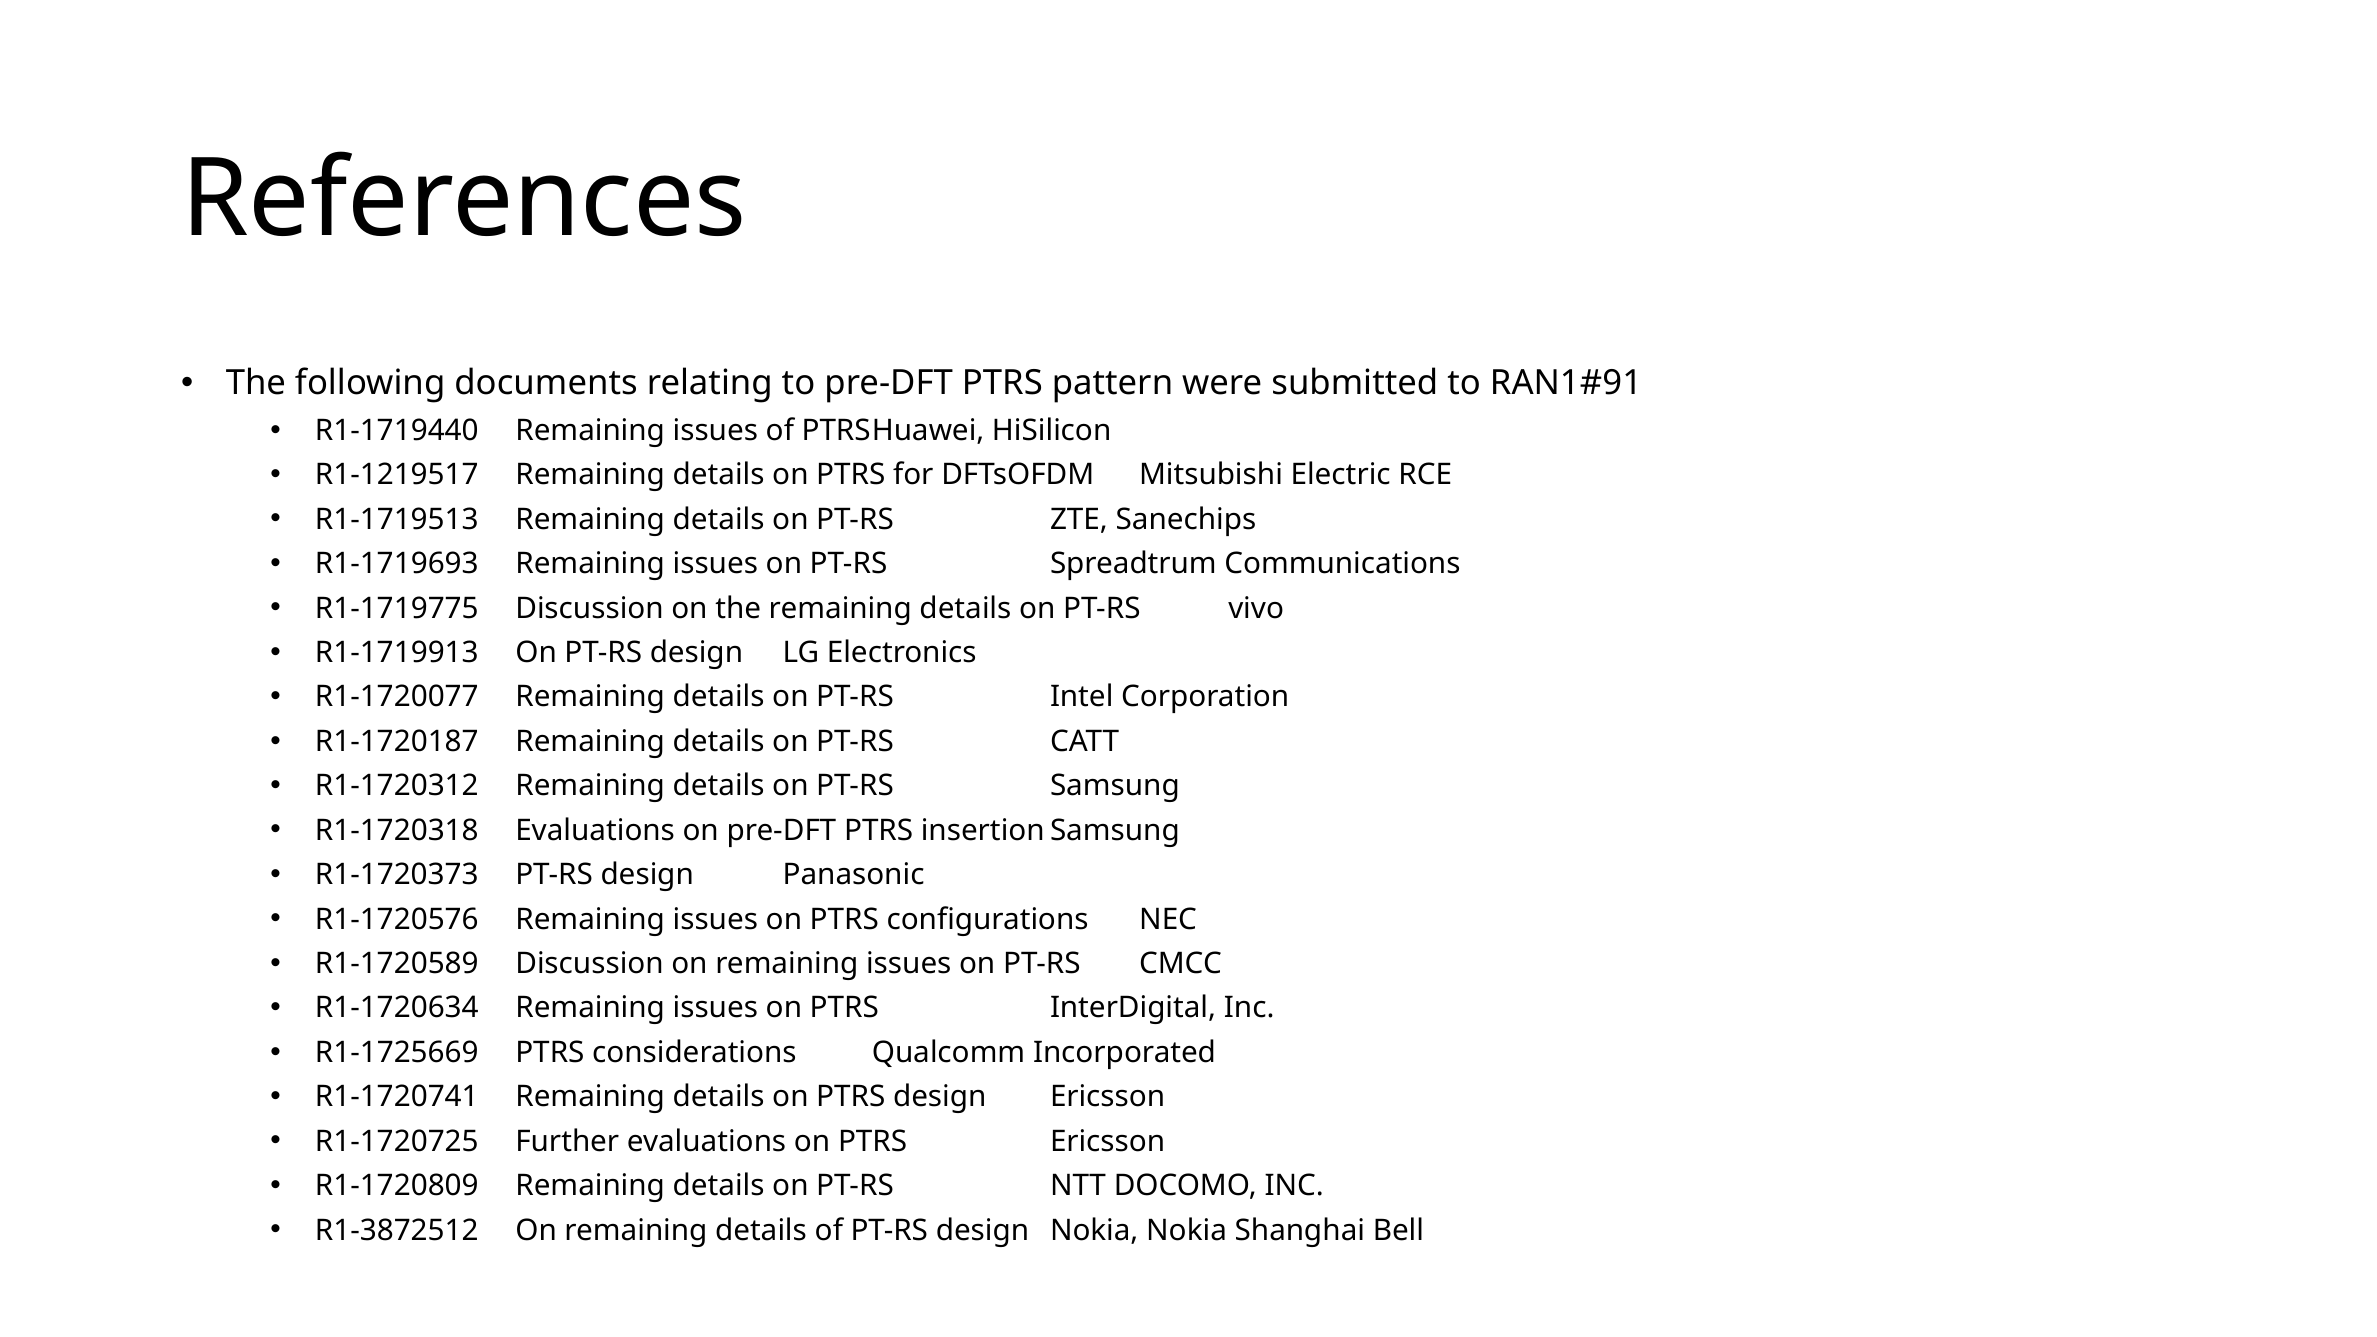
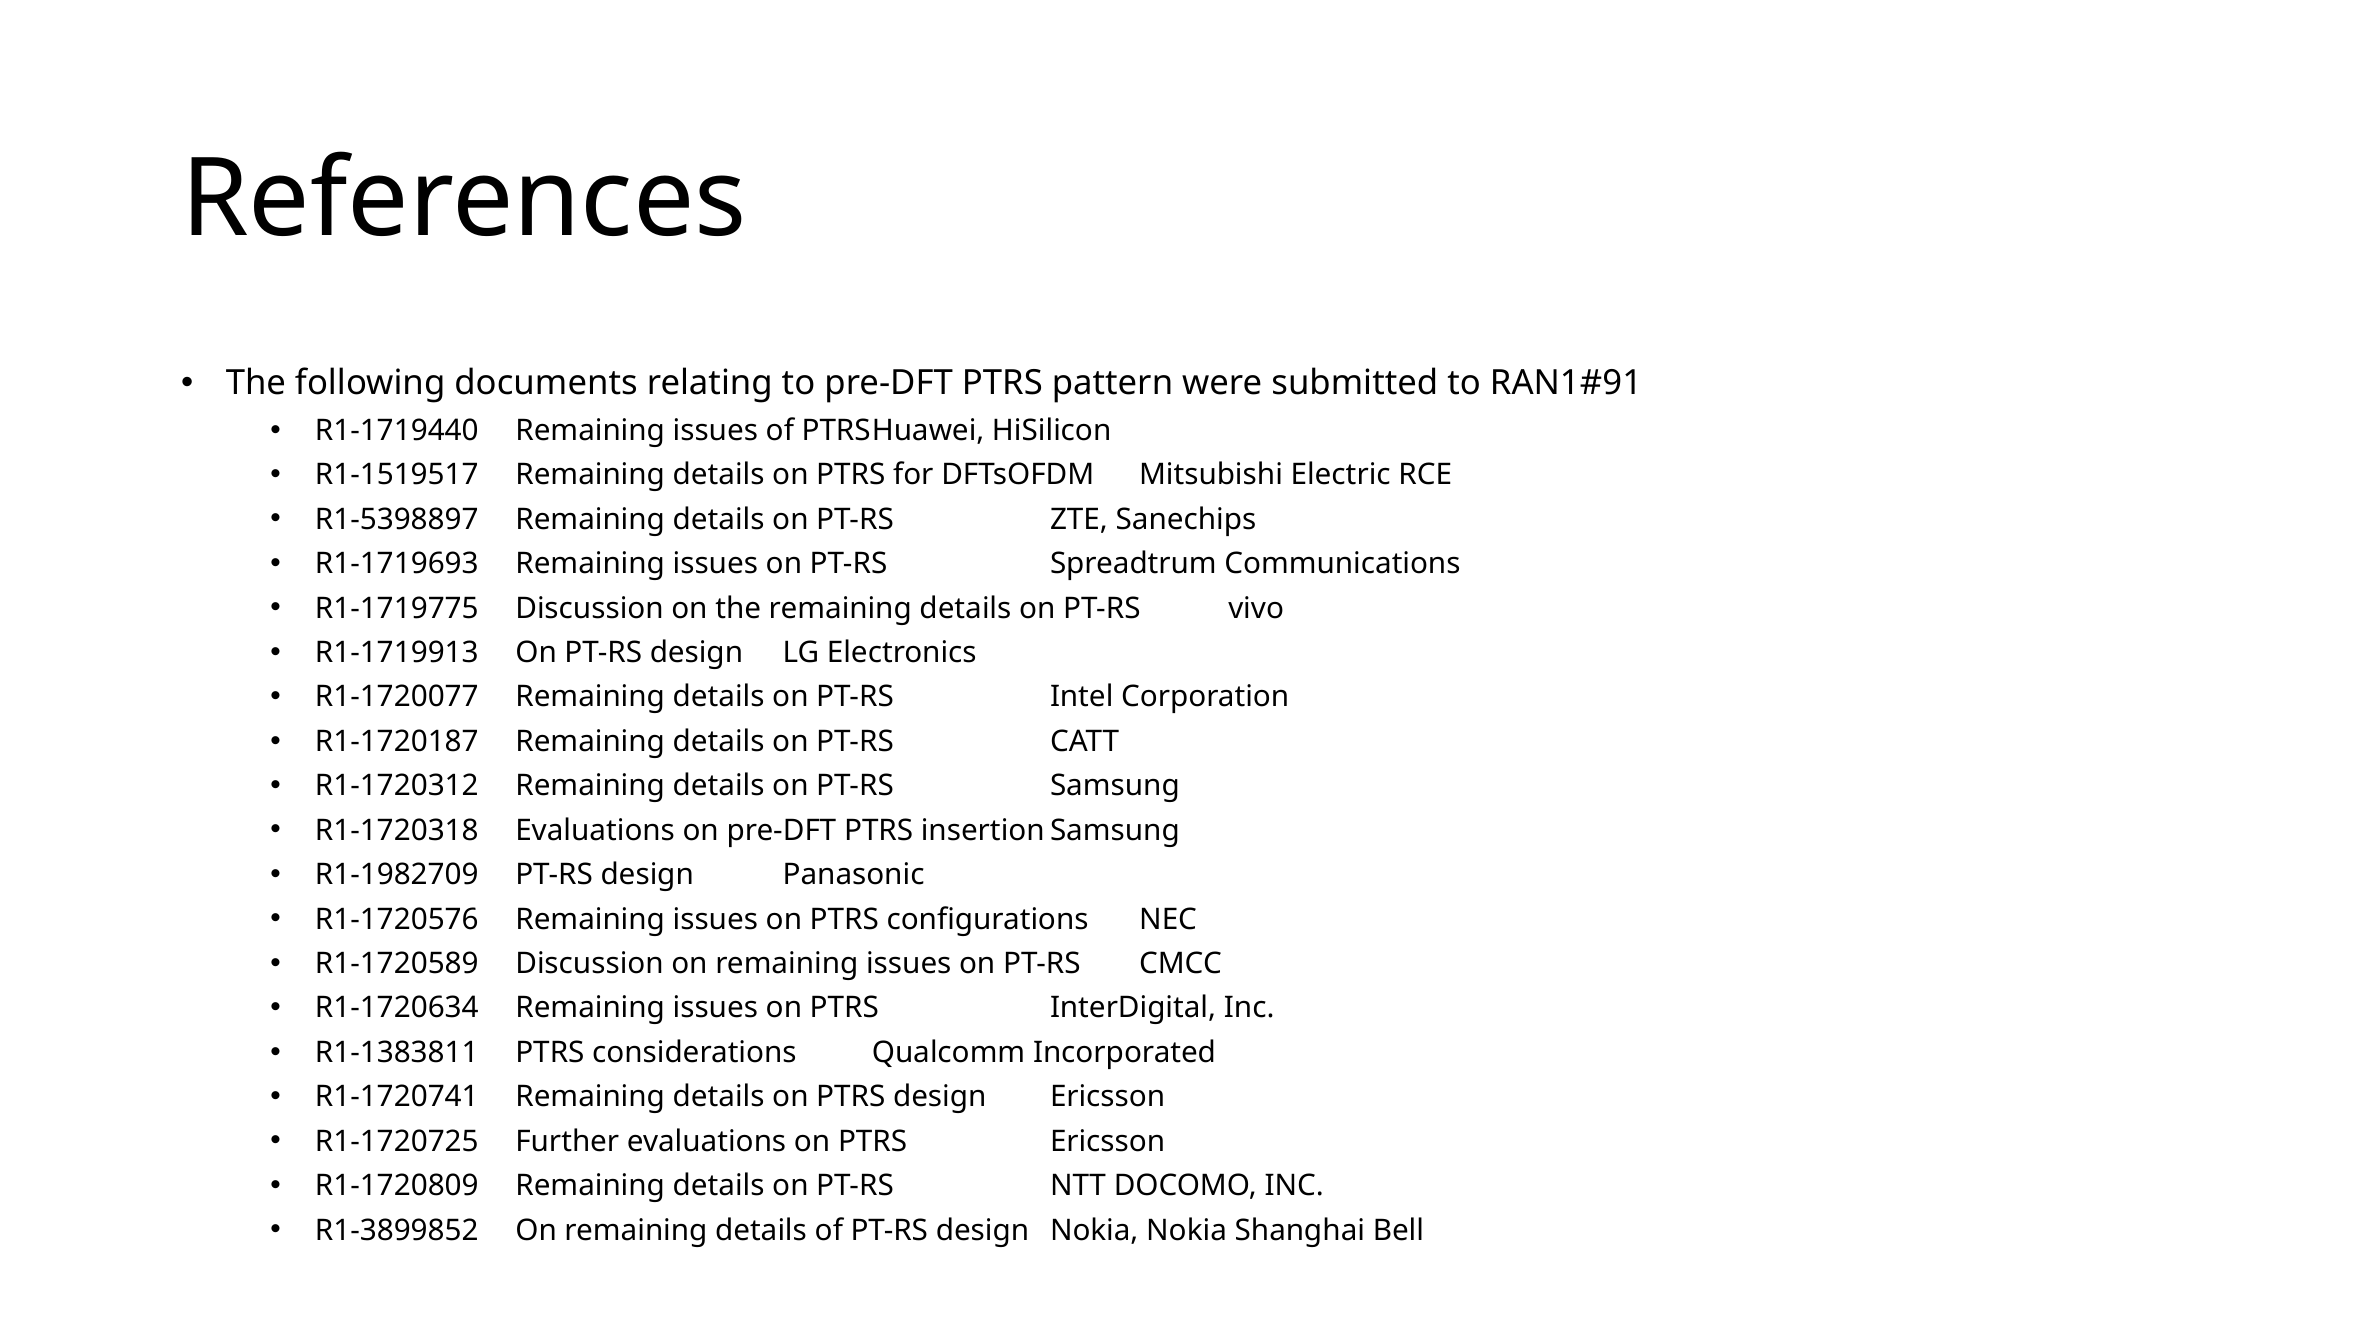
R1-1219517: R1-1219517 -> R1-1519517 (397, 475)
R1-1719513: R1-1719513 -> R1-5398897 (397, 519)
R1-1720373: R1-1720373 -> R1-1982709 (397, 875)
R1-1725669: R1-1725669 -> R1-1383811 (397, 1053)
R1-3872512: R1-3872512 -> R1-3899852 (397, 1230)
